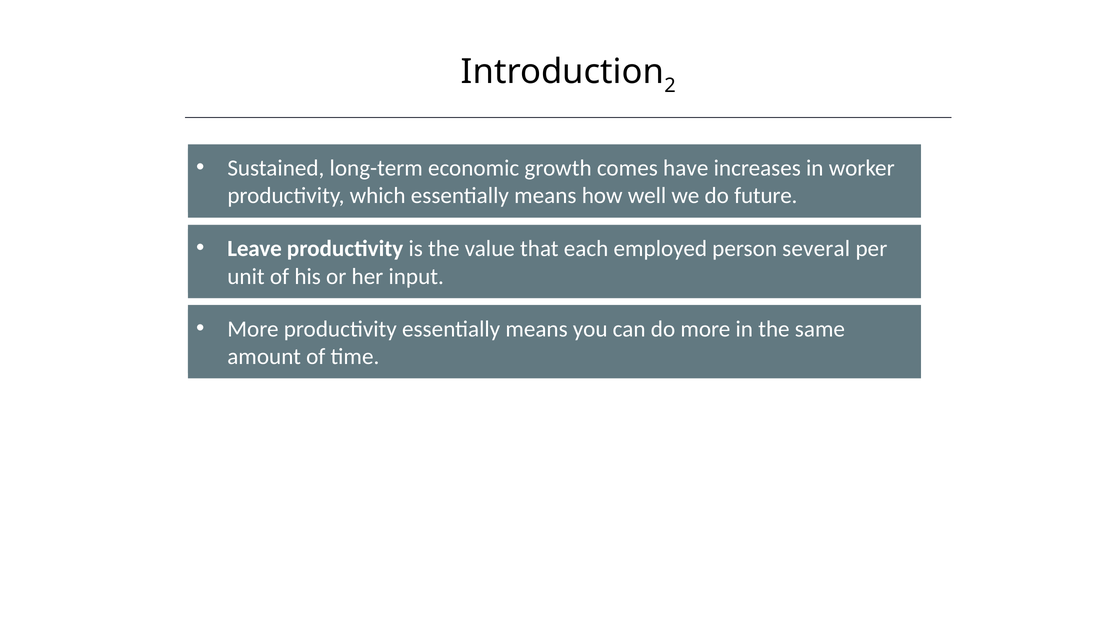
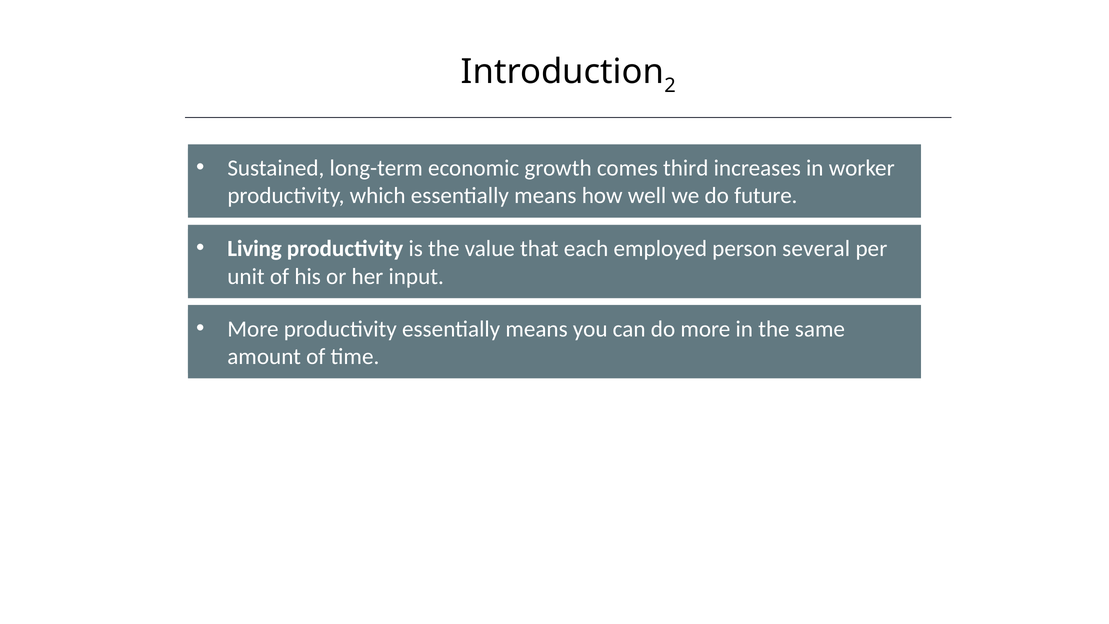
have: have -> third (686, 168)
Leave: Leave -> Living (255, 249)
